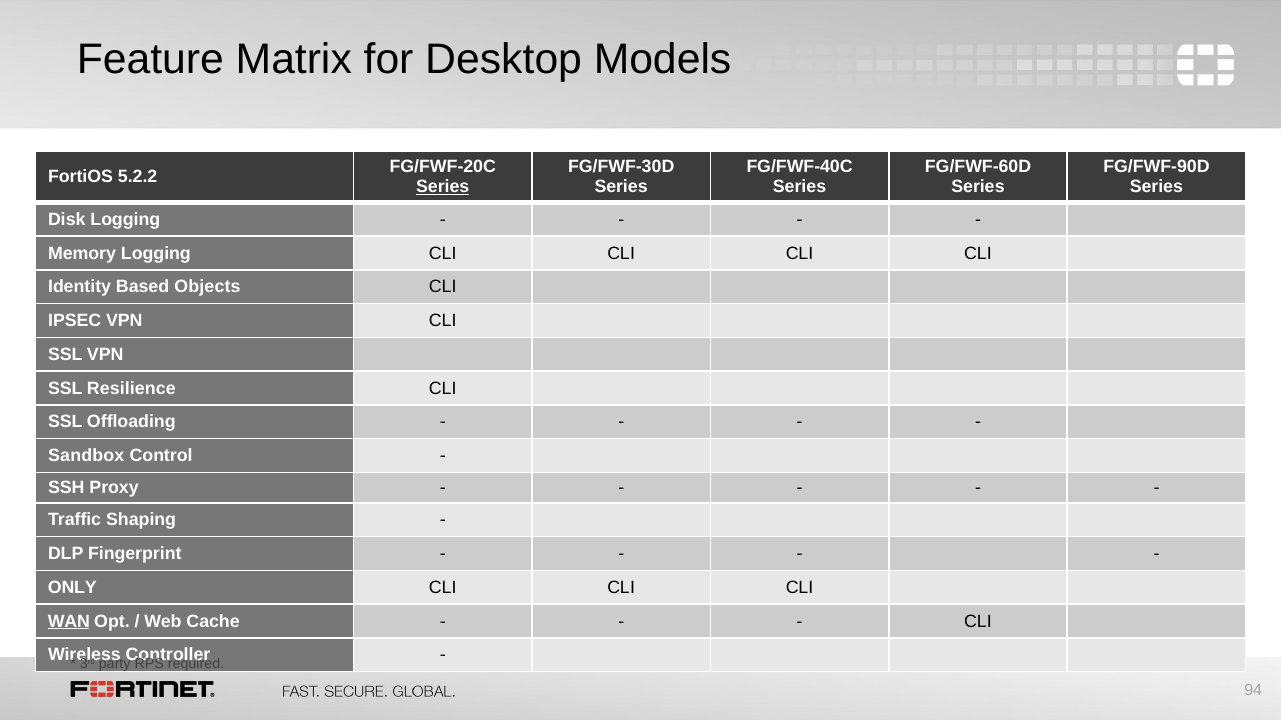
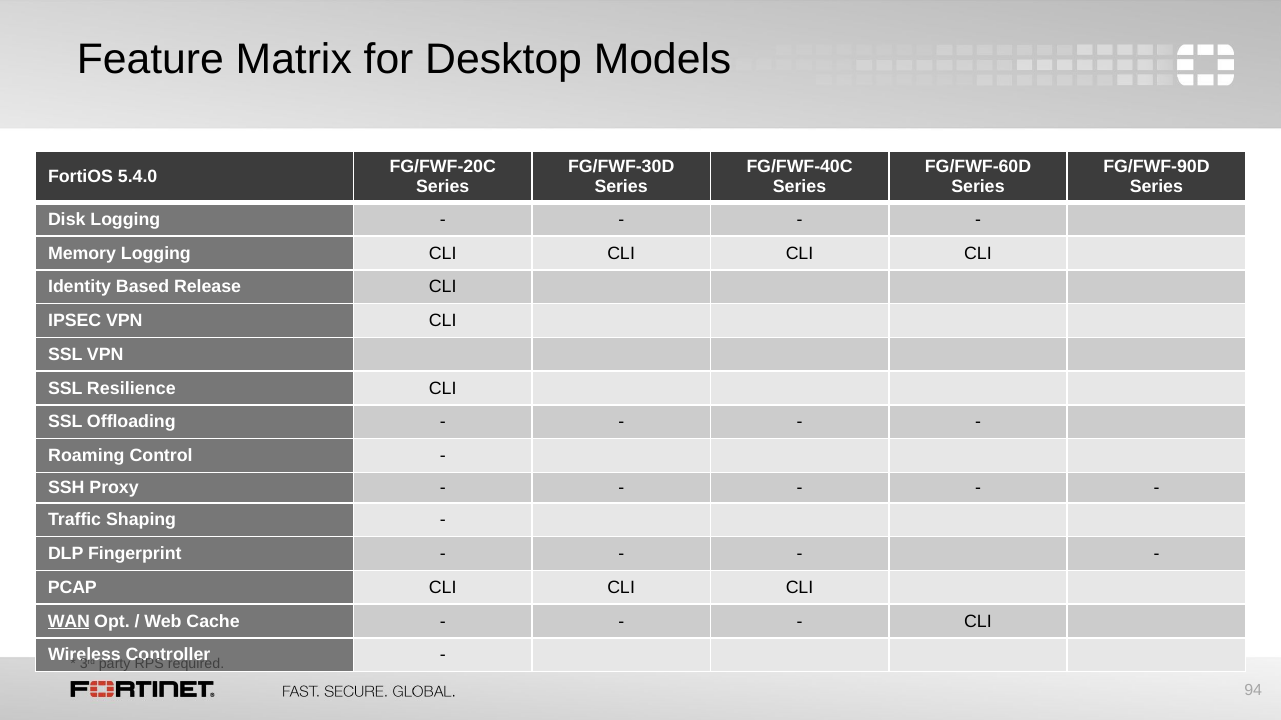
5.2.2: 5.2.2 -> 5.4.0 (138, 177)
Series underline: present -> none (443, 187)
Objects: Objects -> Release (208, 287)
Sandbox: Sandbox -> Roaming (86, 456)
ONLY: ONLY -> PCAP (72, 588)
